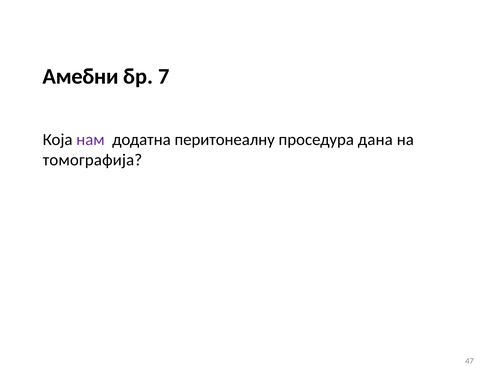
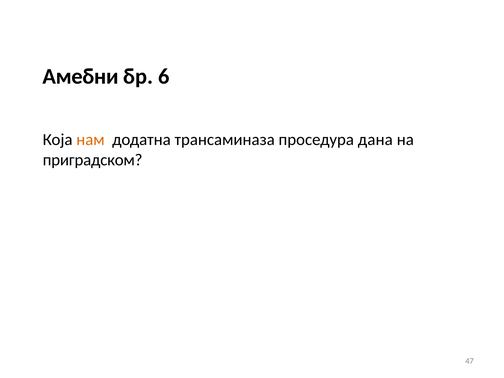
7: 7 -> 6 (164, 76)
нам colour: purple -> orange (90, 140)
перитонеалну: перитонеалну -> трансаминаза (225, 140)
томографија: томографија -> приградском (93, 160)
